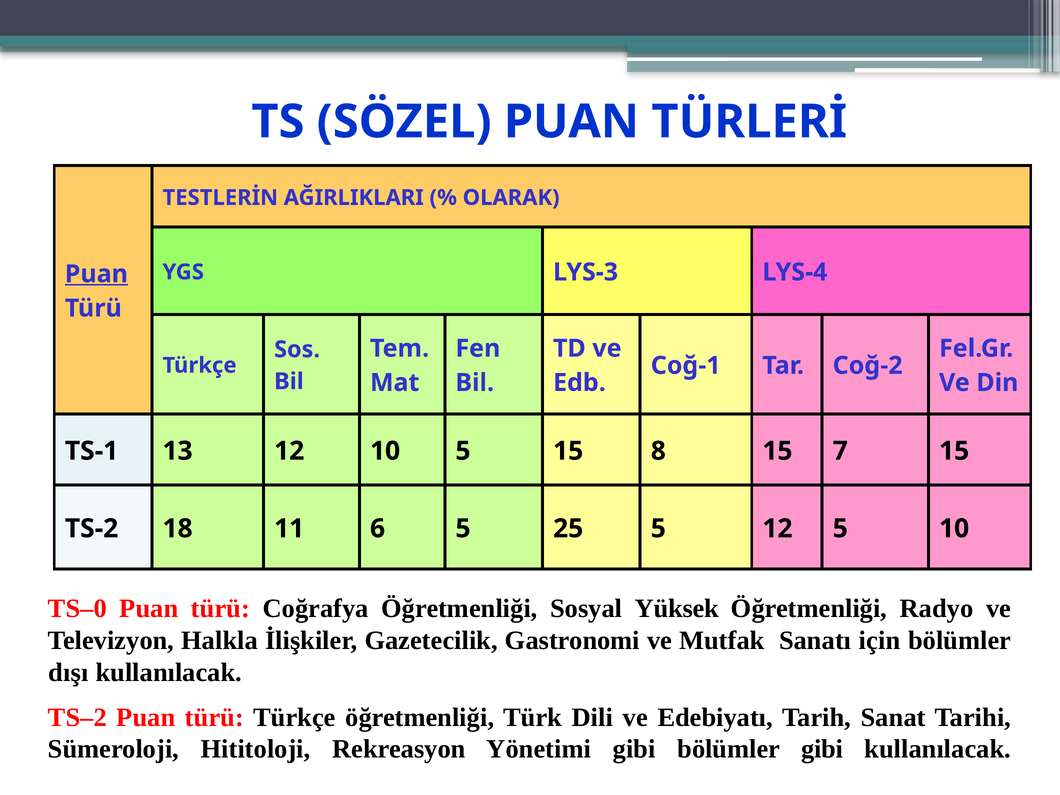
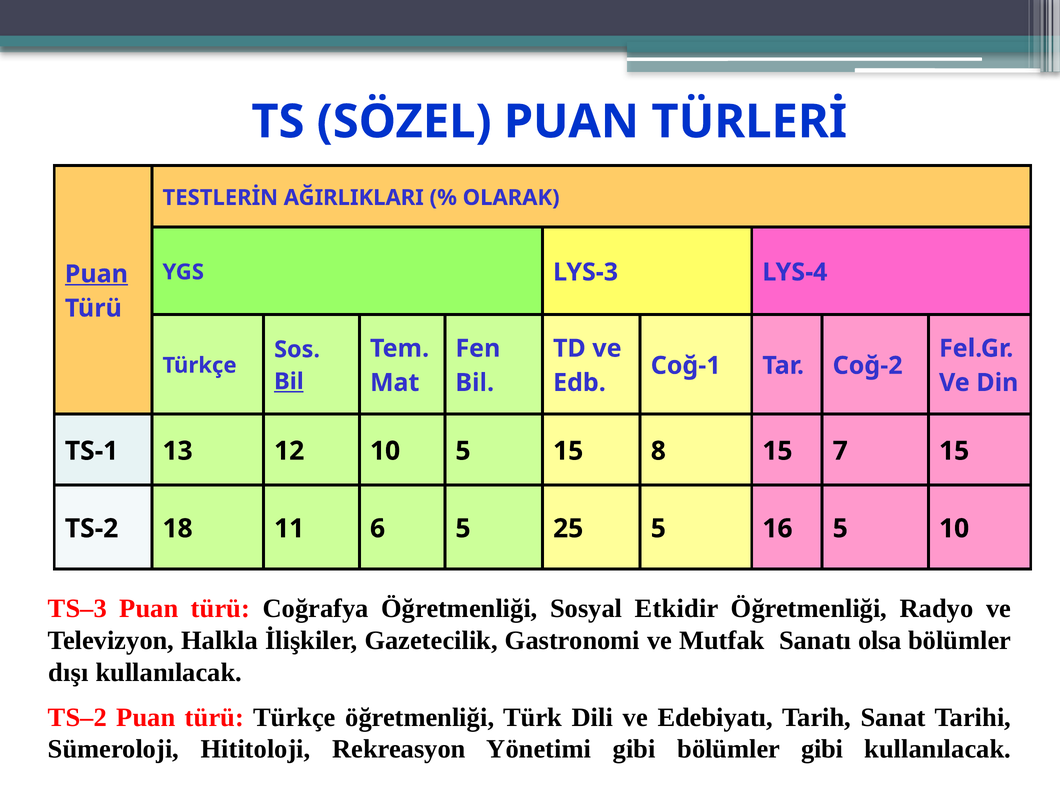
Bil underline: none -> present (289, 381)
5 12: 12 -> 16 (777, 529)
TS–0: TS–0 -> TS–3 (77, 609)
Yüksek: Yüksek -> Etkidir (677, 609)
için: için -> olsa (880, 640)
